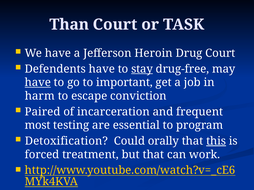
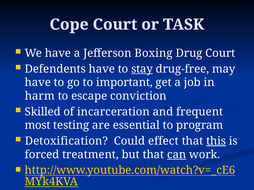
Than: Than -> Cope (69, 25)
Heroin: Heroin -> Boxing (154, 53)
have underline: present -> none (38, 83)
Paired: Paired -> Skilled (43, 112)
orally: orally -> effect (163, 141)
can underline: none -> present (177, 155)
